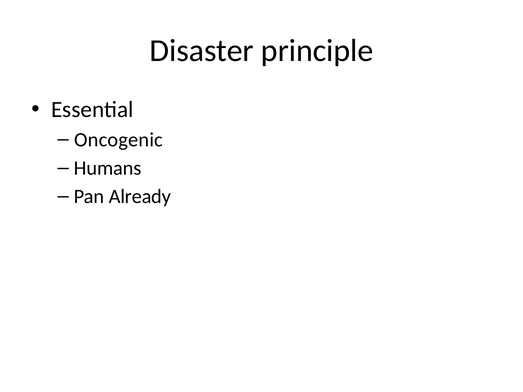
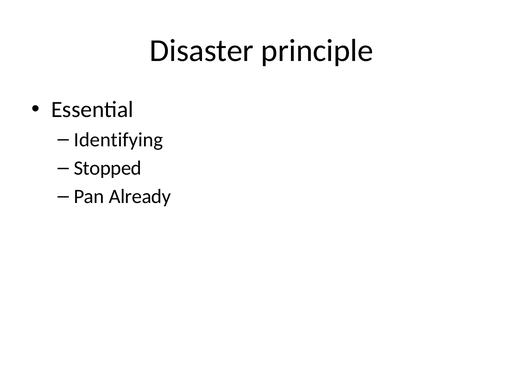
Oncogenic: Oncogenic -> Identifying (119, 140)
Humans: Humans -> Stopped (108, 168)
